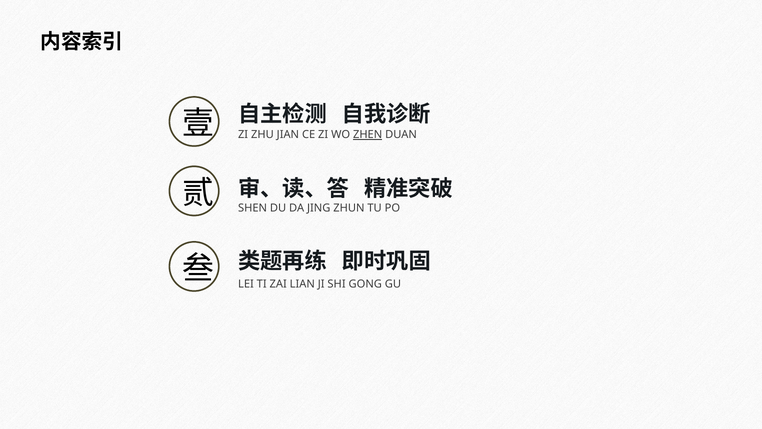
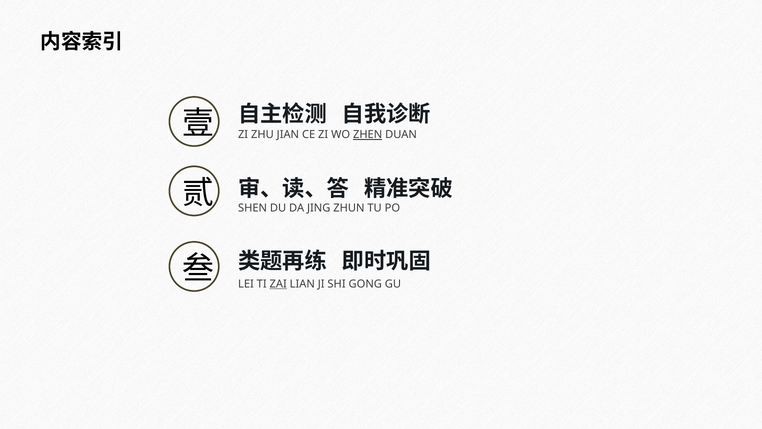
ZAI underline: none -> present (278, 284)
